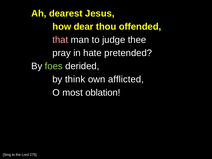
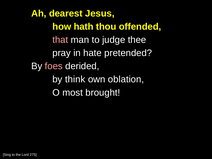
dear: dear -> hath (84, 27)
foes colour: light green -> pink (54, 66)
afflicted: afflicted -> oblation (126, 79)
oblation: oblation -> brought (103, 93)
